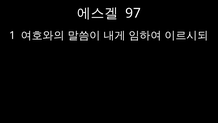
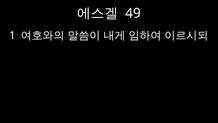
97: 97 -> 49 (133, 13)
